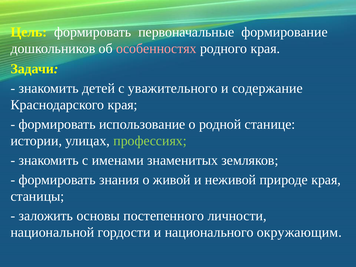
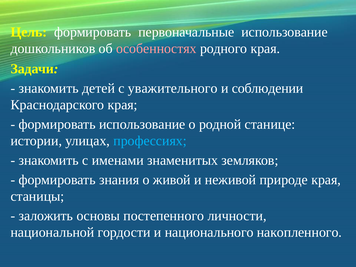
первоначальные формирование: формирование -> использование (285, 32)
содержание: содержание -> соблюдении (268, 88)
профессиях colour: light green -> light blue (150, 141)
окружающим: окружающим -> накопленного (299, 232)
